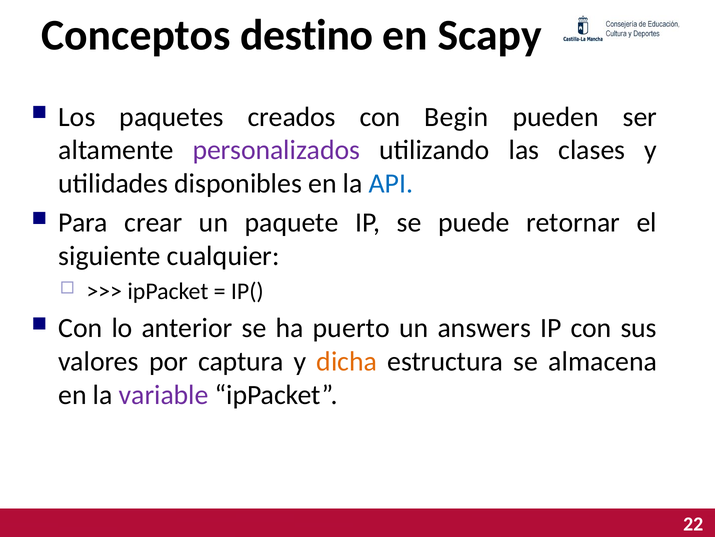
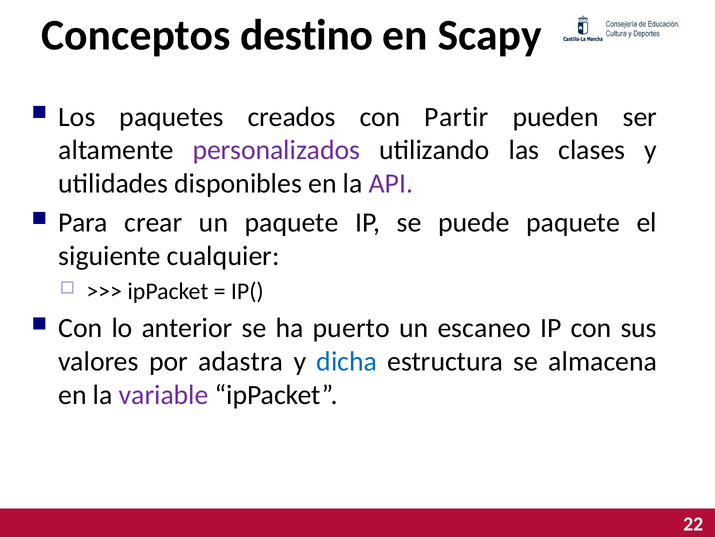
Begin: Begin -> Partir (457, 117)
API colour: blue -> purple (391, 183)
puede retornar: retornar -> paquete (573, 222)
answers: answers -> escaneo (484, 328)
captura: captura -> adastra (241, 361)
dicha colour: orange -> blue (347, 361)
